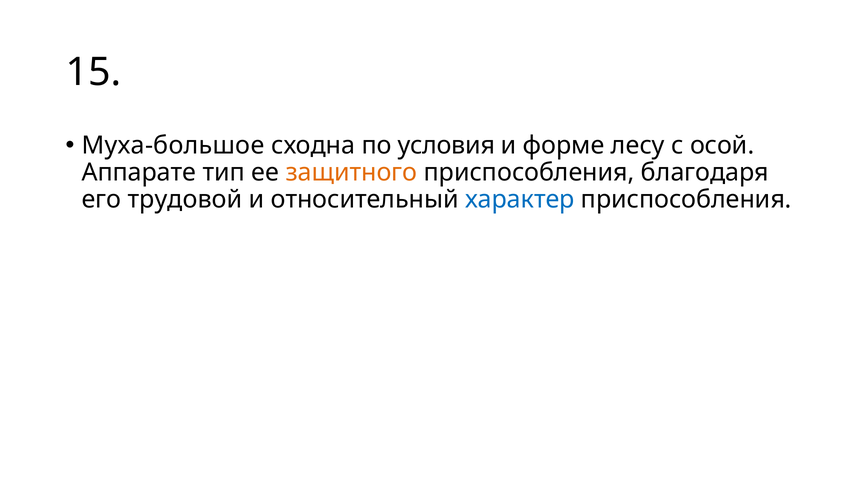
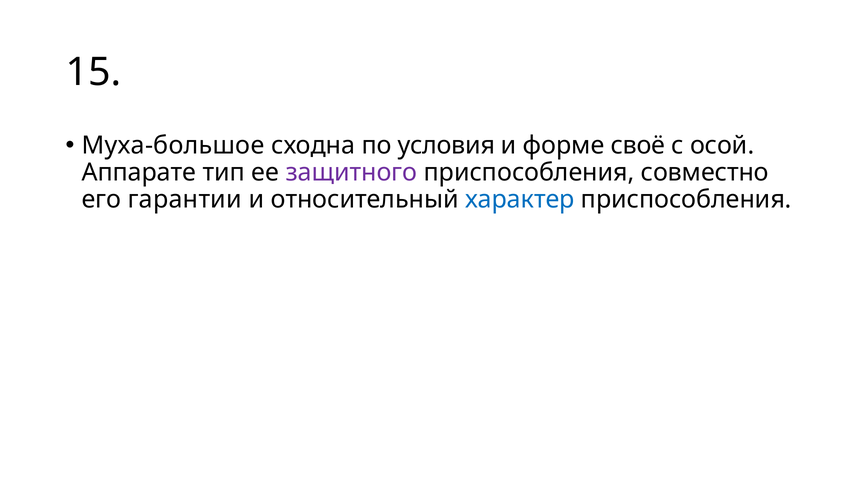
лесу: лесу -> своё (638, 145)
защитного colour: orange -> purple (351, 172)
благодаря: благодаря -> совместно (705, 172)
трудовой: трудовой -> гарантии (185, 200)
